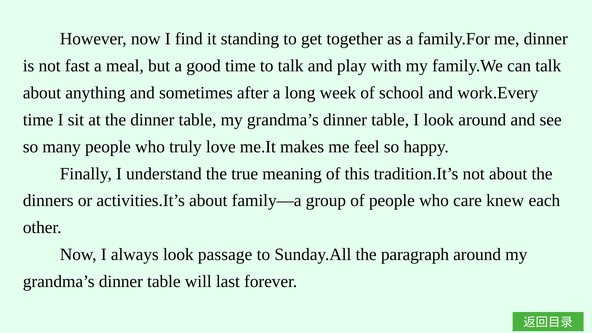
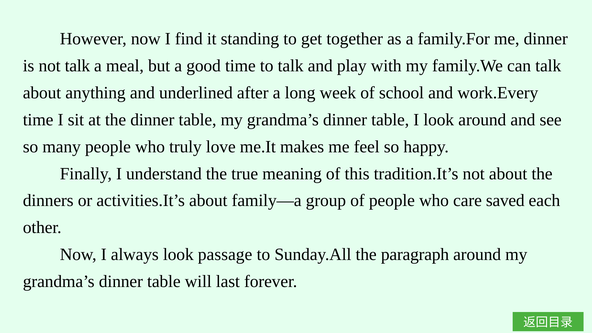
not fast: fast -> talk (77, 66)
sometimes: sometimes -> underlined (196, 93)
knew: knew -> saved (505, 201)
